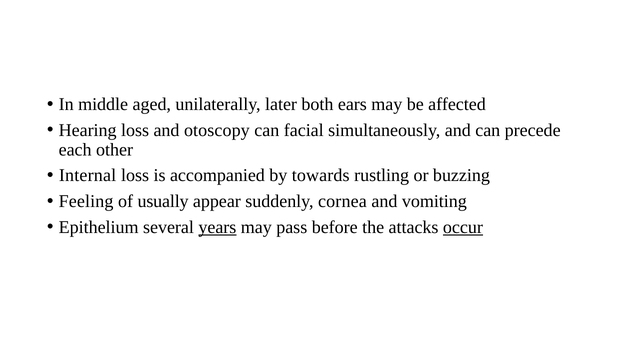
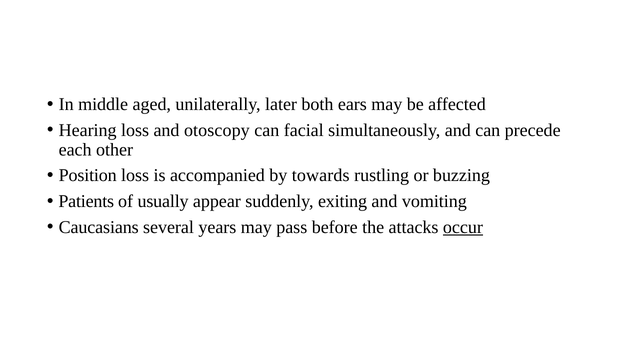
Internal: Internal -> Position (88, 176)
Feeling: Feeling -> Patients (86, 202)
cornea: cornea -> exiting (343, 202)
Epithelium: Epithelium -> Caucasians (99, 228)
years underline: present -> none (217, 228)
